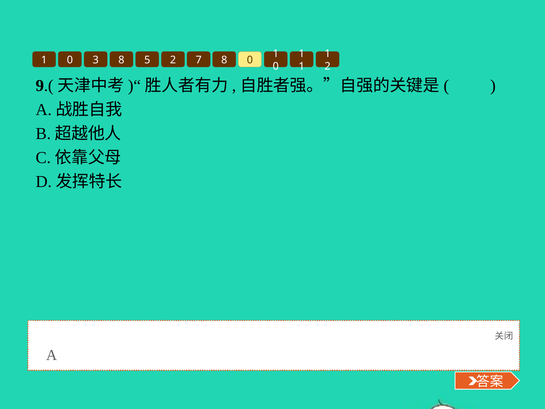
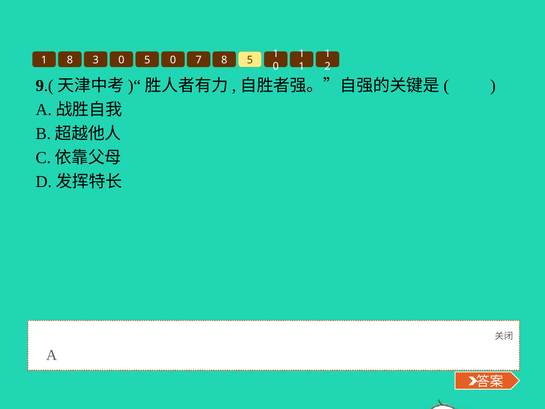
0: 0 -> 8 (70, 60)
3 8: 8 -> 0 (121, 60)
5 2: 2 -> 0 (173, 60)
8 0: 0 -> 5 (250, 60)
